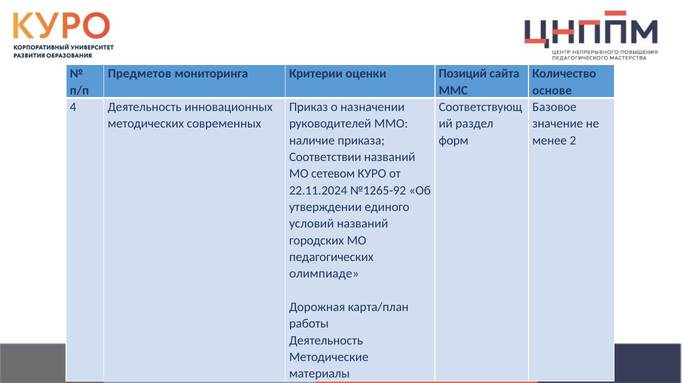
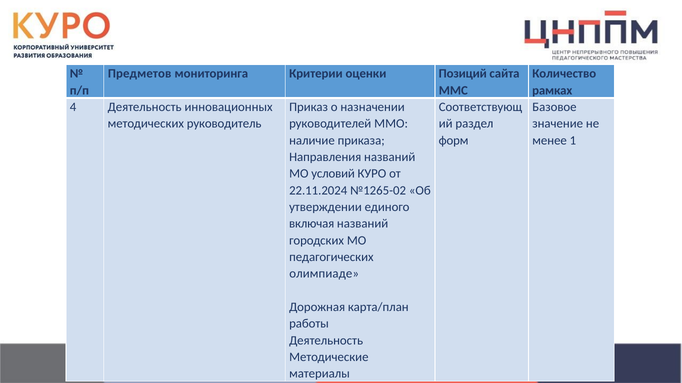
основе: основе -> рамках (552, 91)
современных: современных -> руководитель (224, 124)
2: 2 -> 1 (573, 141)
Соответствии: Соответствии -> Направления (325, 157)
сетевом: сетевом -> условий (333, 174)
№1265-92: №1265-92 -> №1265-02 (378, 191)
условий: условий -> включая (312, 224)
